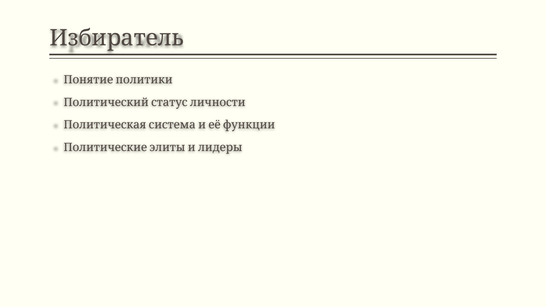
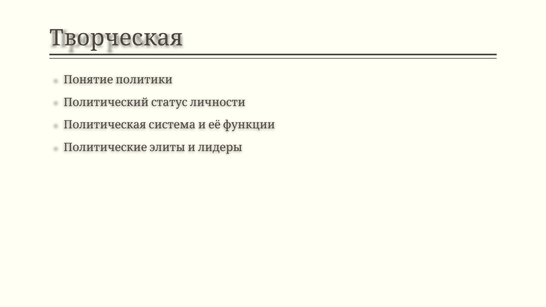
Избиратель: Избиратель -> Творческая (116, 38)
